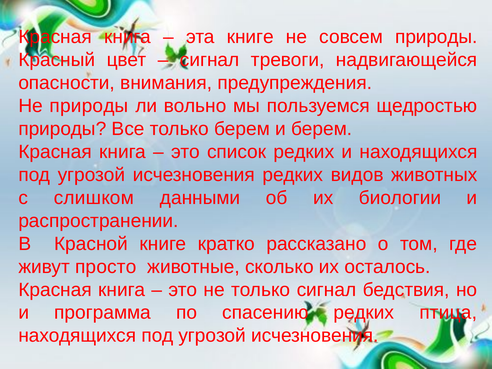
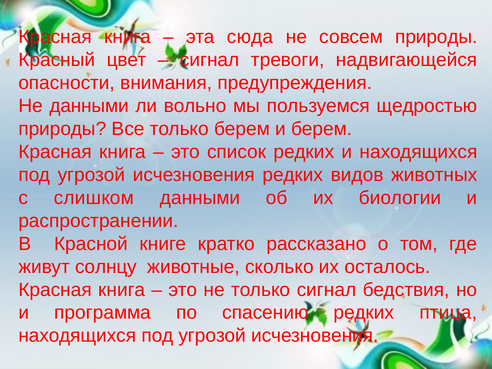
эта книге: книге -> сюда (250, 37)
Не природы: природы -> данными (89, 106)
просто: просто -> солнцу (106, 267)
